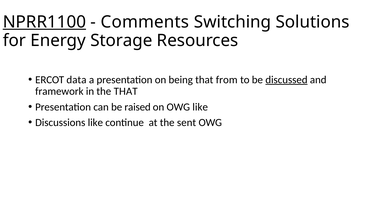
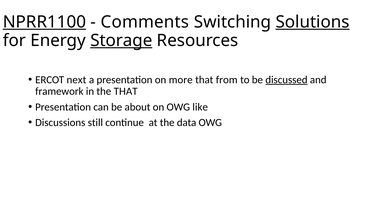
Solutions underline: none -> present (313, 22)
Storage underline: none -> present (121, 40)
data: data -> next (76, 80)
being: being -> more (181, 80)
raised: raised -> about (138, 107)
Discussions like: like -> still (95, 122)
sent: sent -> data (187, 122)
